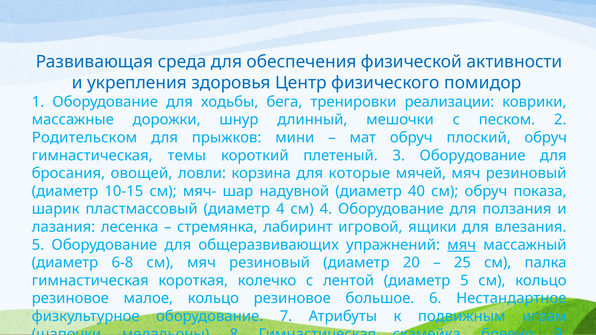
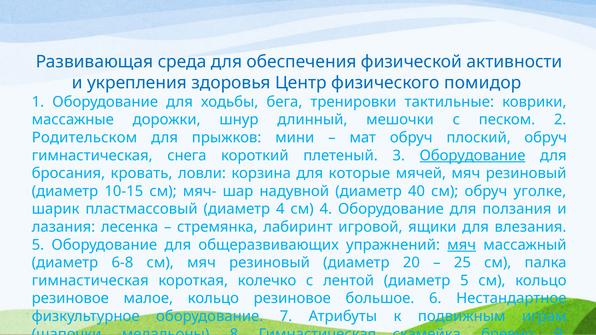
реализации: реализации -> тактильные (449, 102)
темы: темы -> снега (187, 156)
Оборудование underline: none -> present (472, 156)
овощей: овощей -> кровать (142, 173)
показа: показа -> уголке (540, 191)
